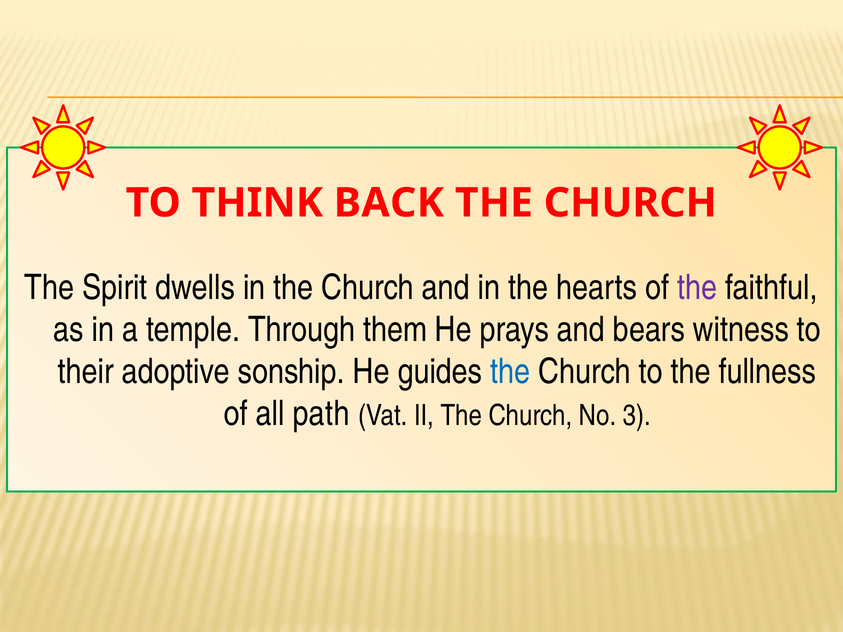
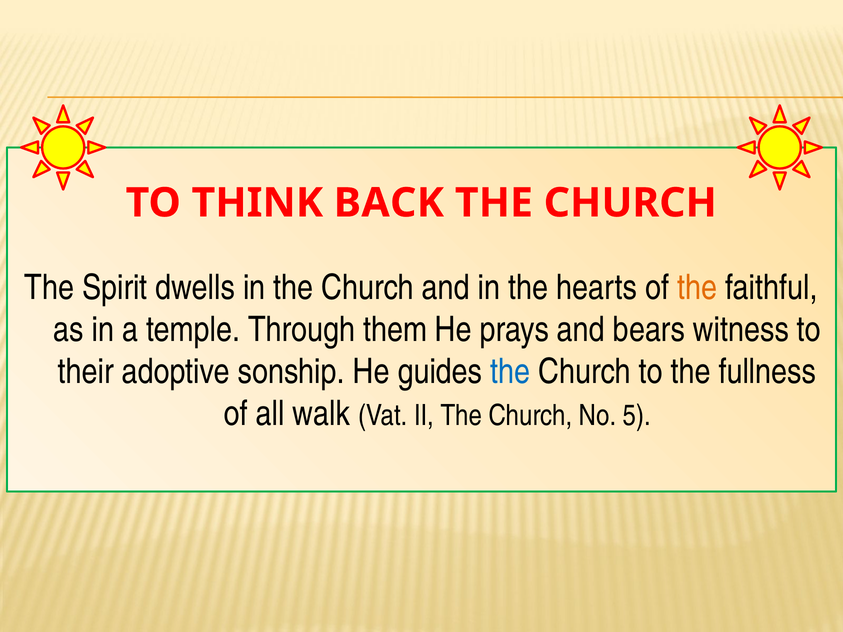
the colour: purple -> orange (697, 288)
path: path -> walk (321, 414)
3: 3 -> 5 (637, 416)
